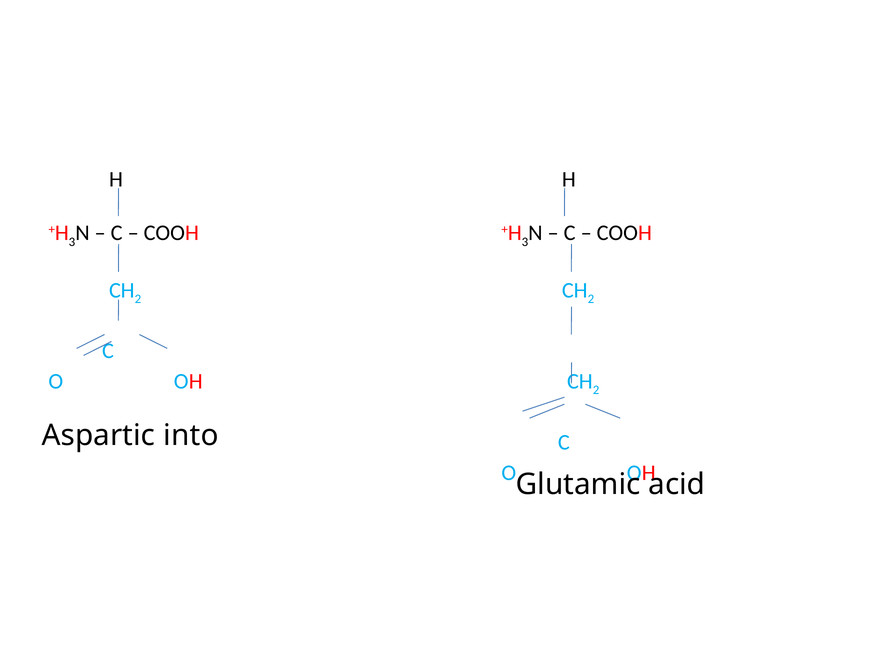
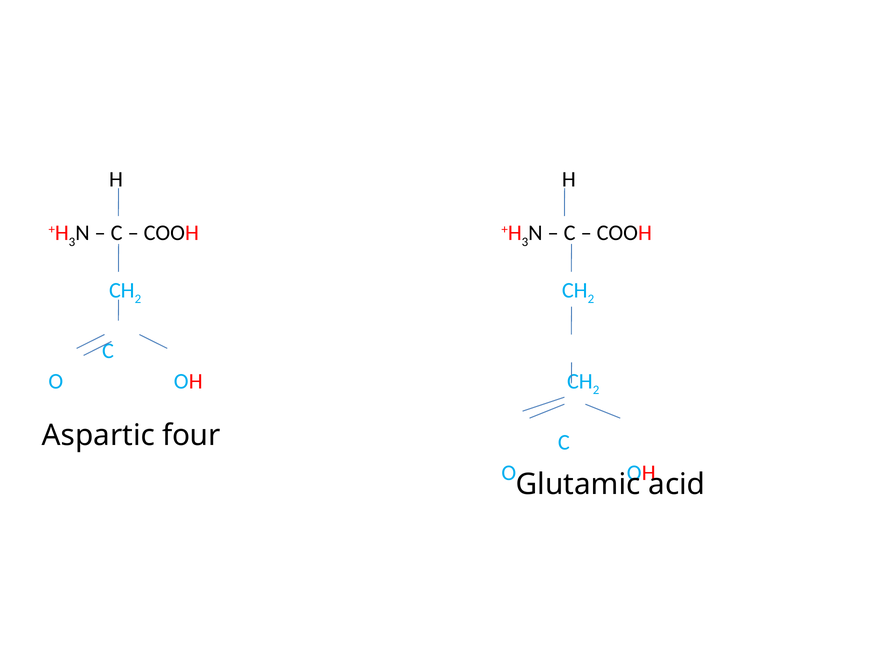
into: into -> four (191, 435)
